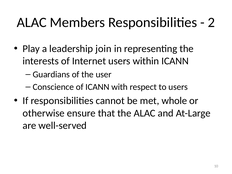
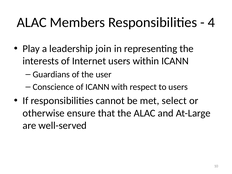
2: 2 -> 4 (211, 22)
whole: whole -> select (174, 101)
